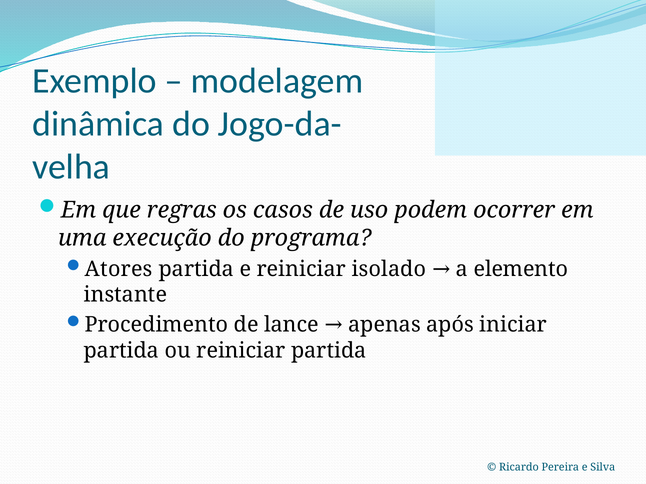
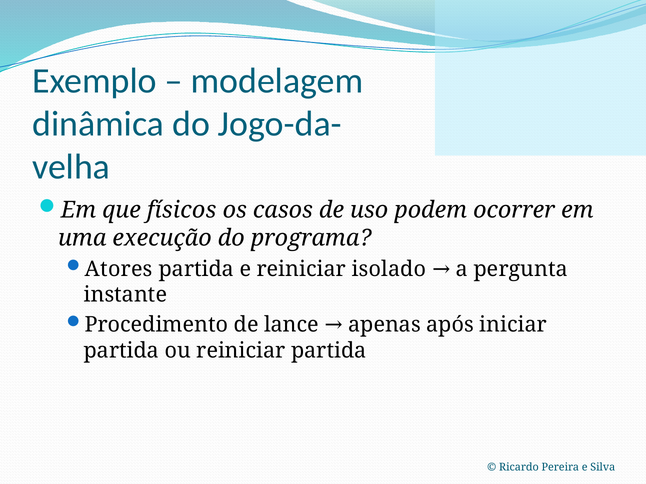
regras: regras -> físicos (182, 210)
elemento: elemento -> pergunta (521, 269)
